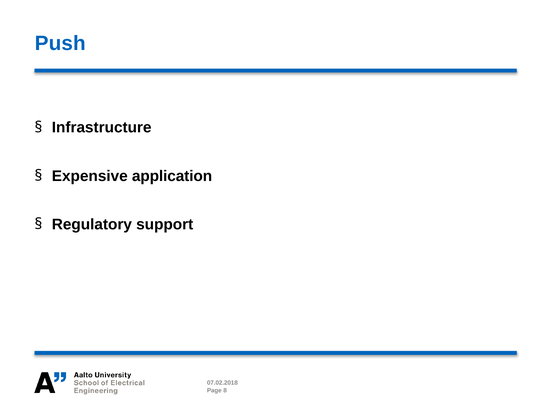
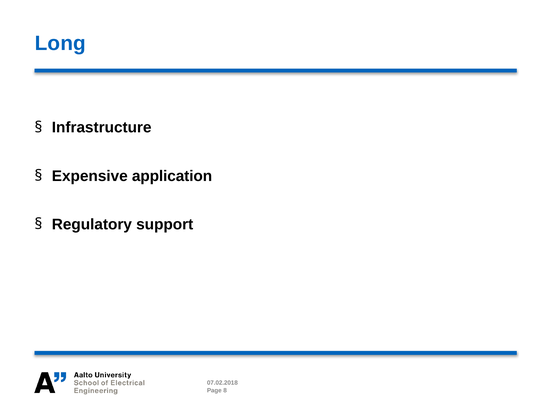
Push: Push -> Long (60, 43)
